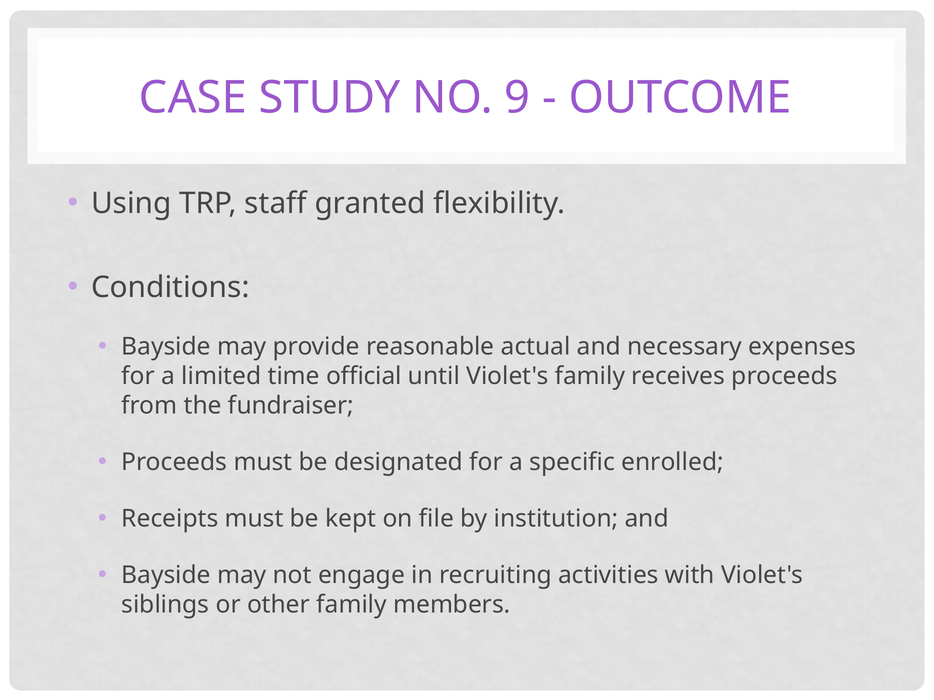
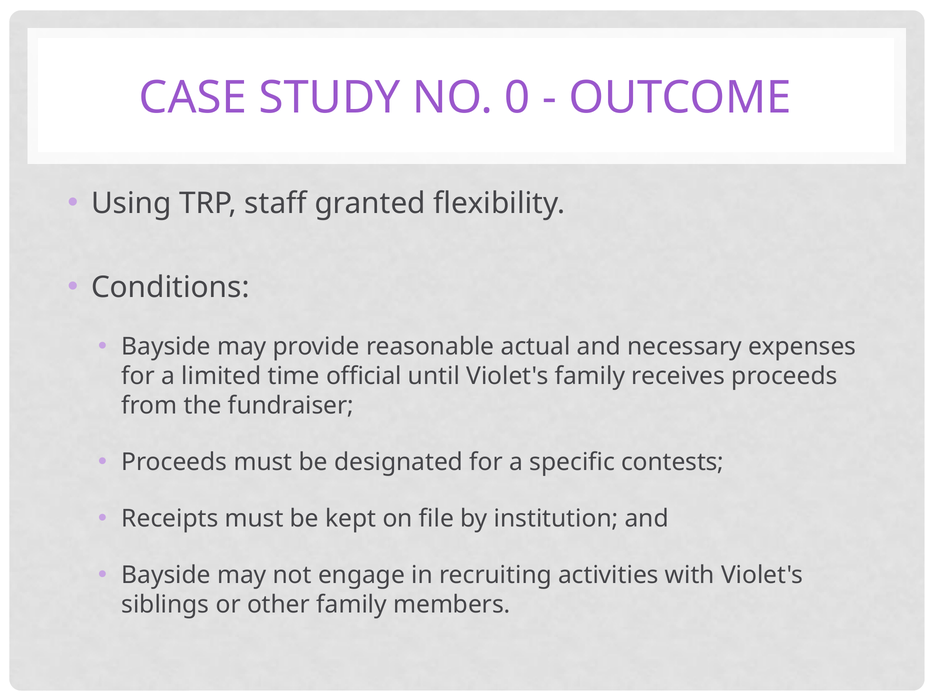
9: 9 -> 0 (517, 98)
enrolled: enrolled -> contests (673, 463)
